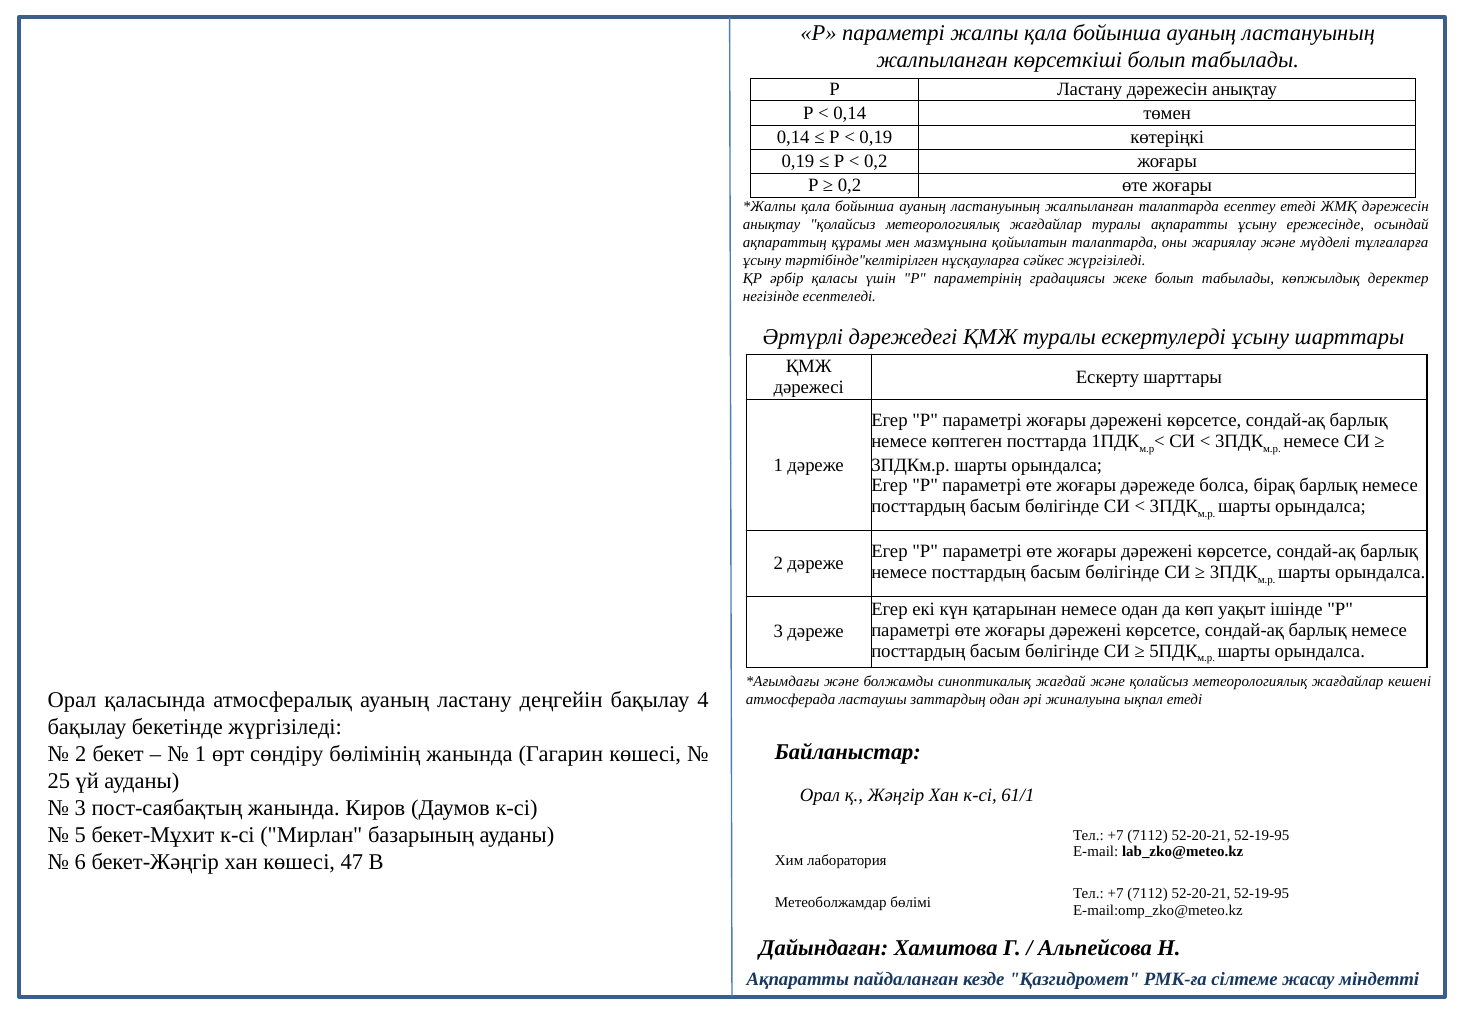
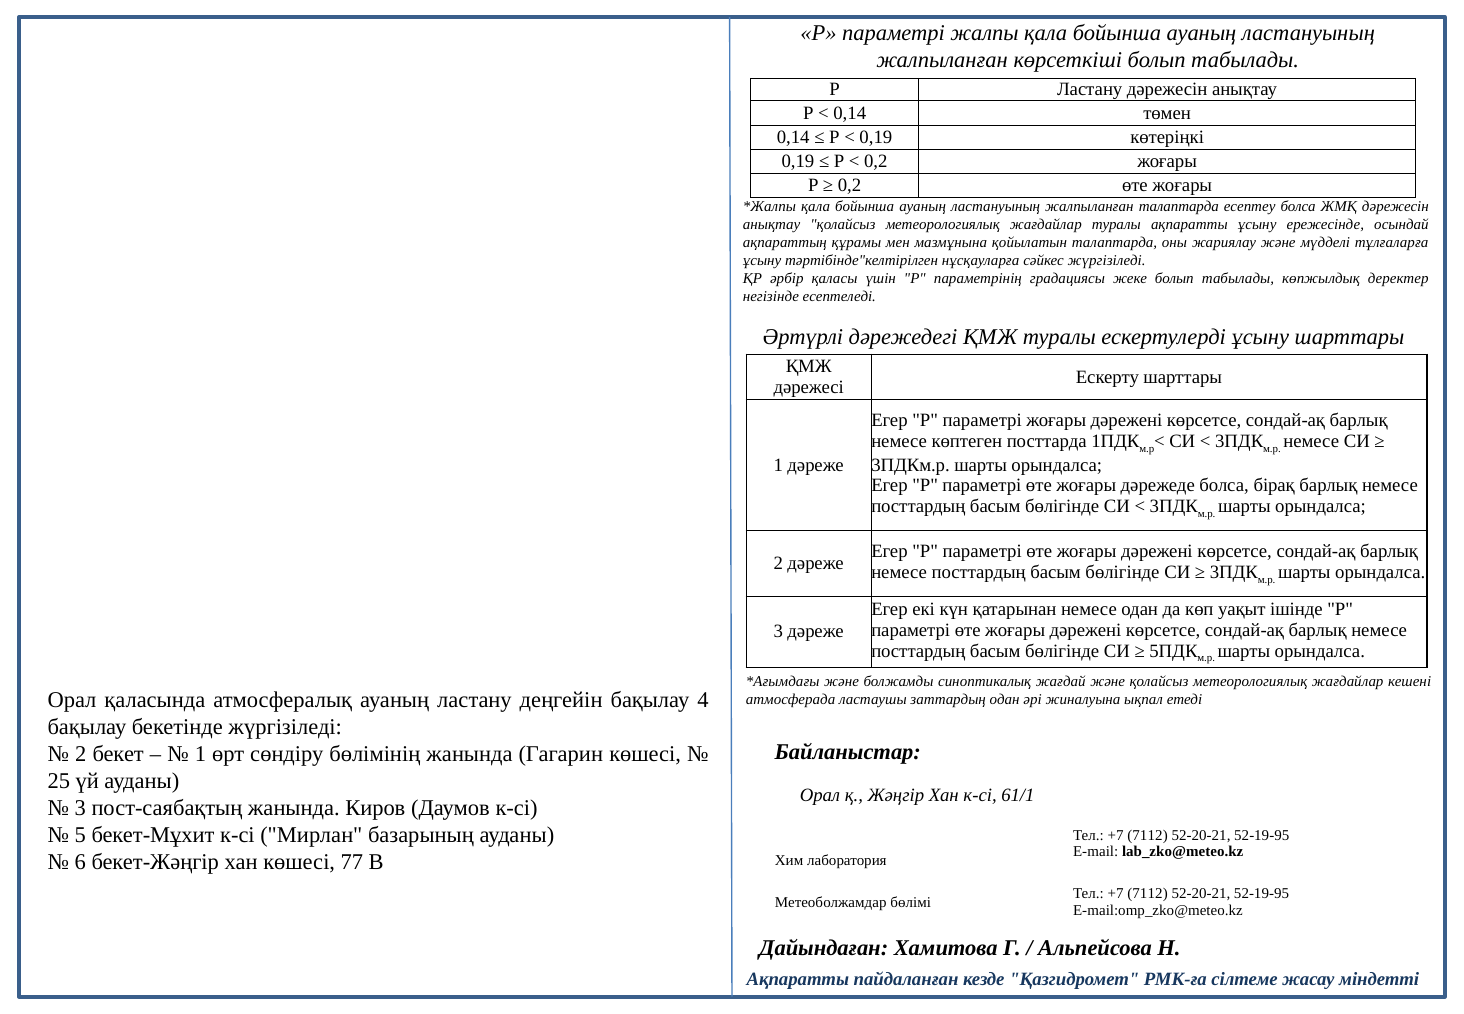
есептеу етеді: етеді -> болса (1298, 207)
47: 47 -> 77 (352, 862)
